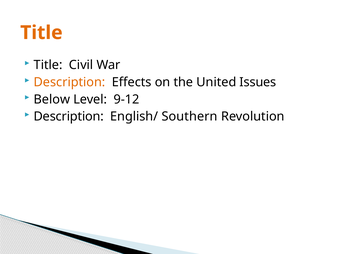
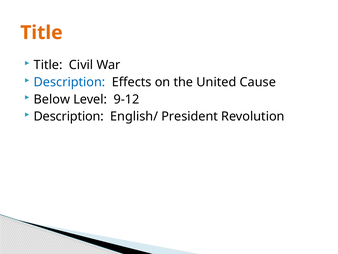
Description colour: orange -> blue (70, 82)
Issues: Issues -> Cause (258, 82)
Southern: Southern -> President (190, 116)
